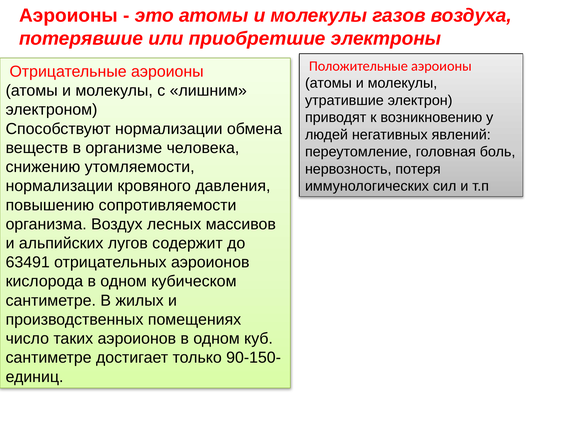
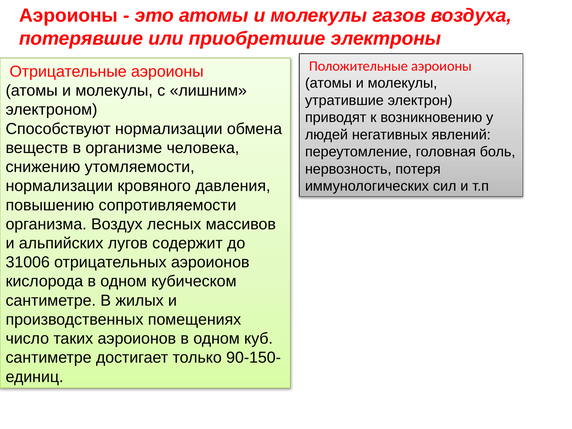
63491: 63491 -> 31006 (28, 262)
